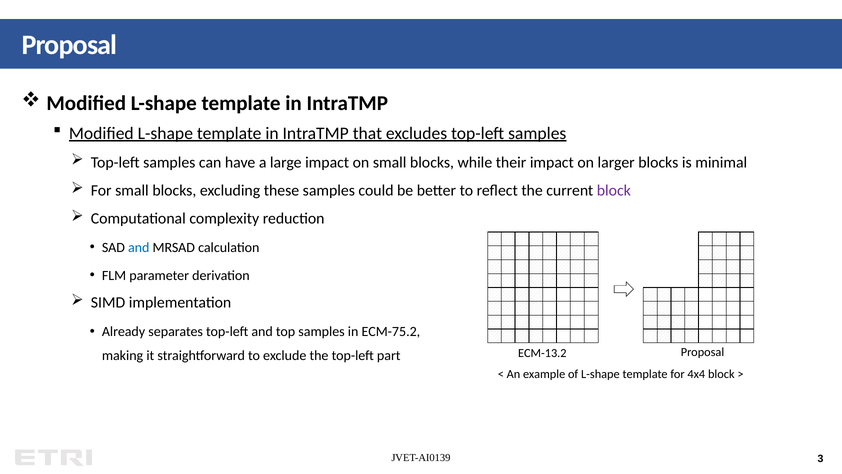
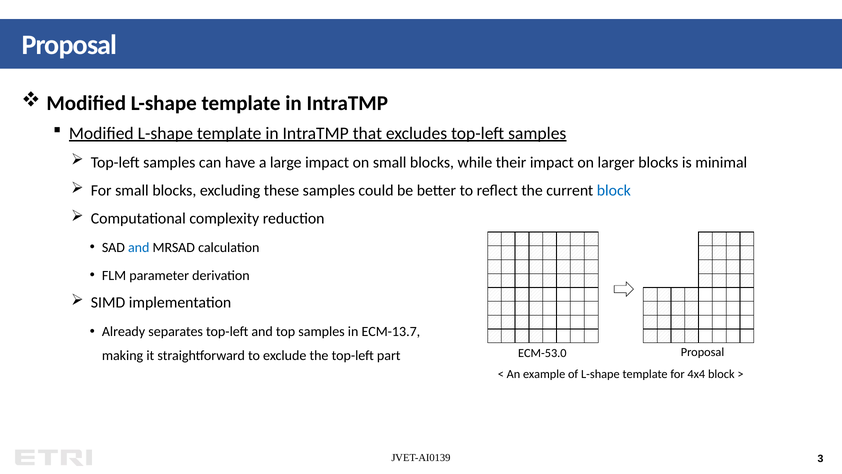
block colour: purple -> blue (614, 190)
ECM-75.2: ECM-75.2 -> ECM-13.7 (391, 332)
ECM-13.2: ECM-13.2 -> ECM-53.0 (542, 353)
